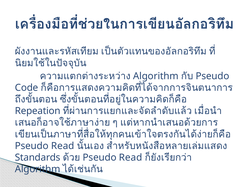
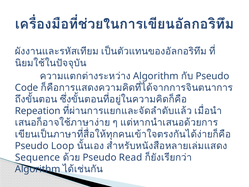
Read: Read -> Loop (63, 146)
Standards: Standards -> Sequence (38, 157)
